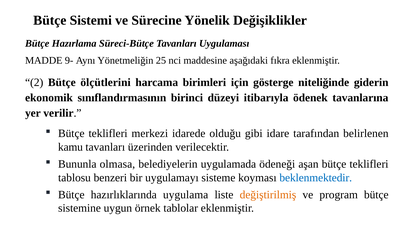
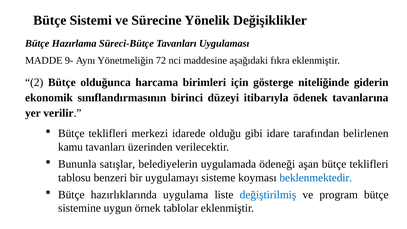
25: 25 -> 72 (161, 61)
ölçütlerini: ölçütlerini -> olduğunca (106, 82)
olmasa: olmasa -> satışlar (117, 164)
değiştirilmiş colour: orange -> blue (268, 195)
